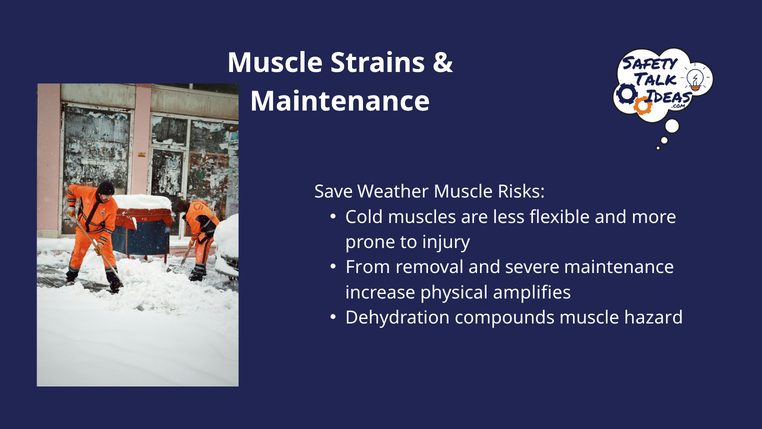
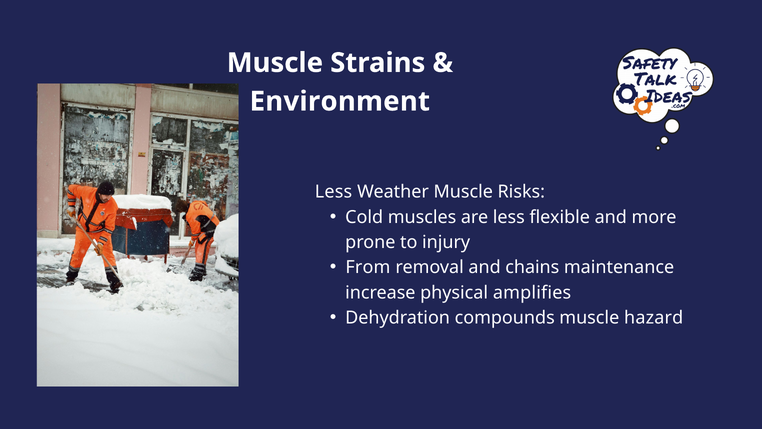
Maintenance: Maintenance -> Environment (340, 101)
Save: Save -> Less (334, 192)
severe: severe -> chains (532, 267)
